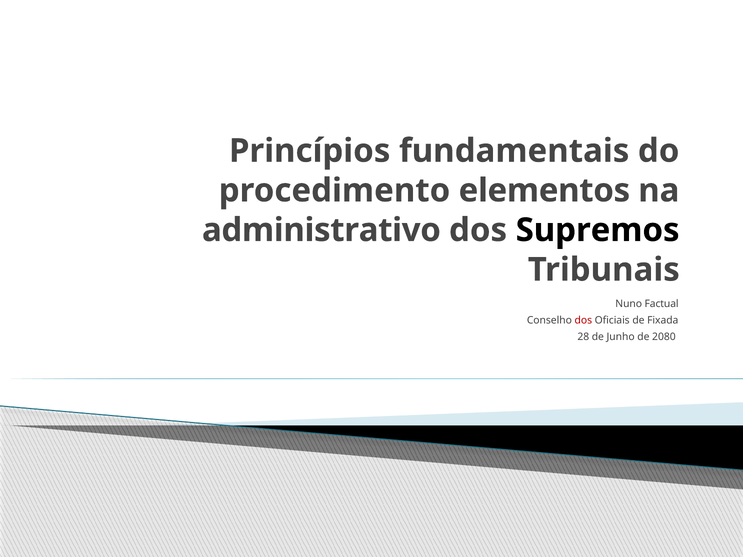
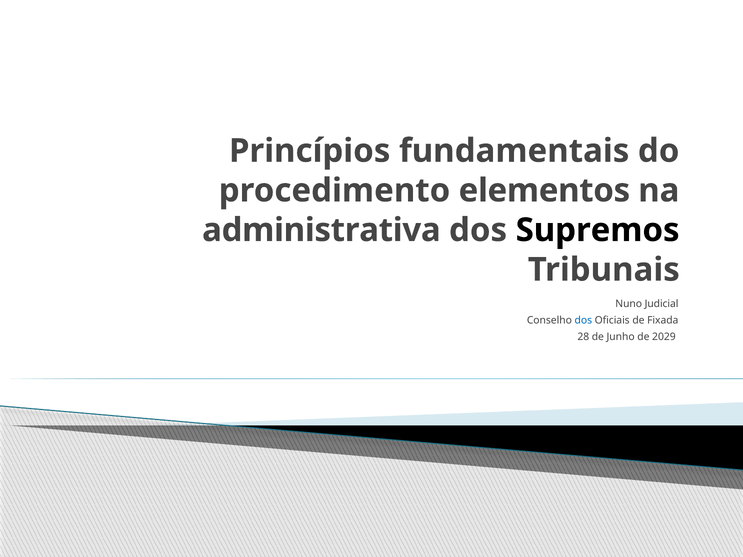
administrativo: administrativo -> administrativa (321, 230)
Factual: Factual -> Judicial (662, 304)
dos colour: red -> blue (583, 320)
2080: 2080 -> 2029 (664, 337)
